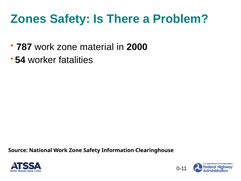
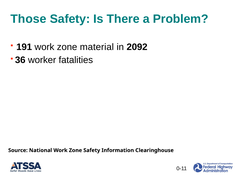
Zones: Zones -> Those (28, 19)
787: 787 -> 191 (24, 47)
2000: 2000 -> 2092 (137, 47)
54: 54 -> 36 (20, 60)
